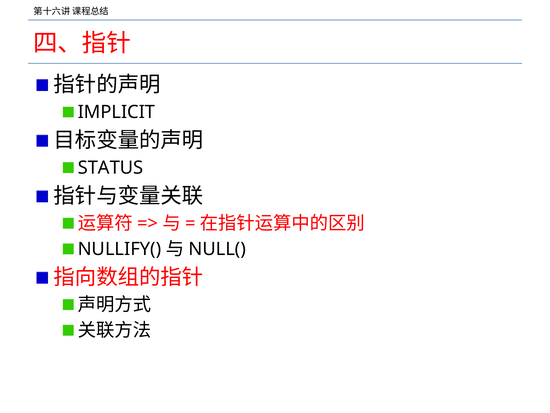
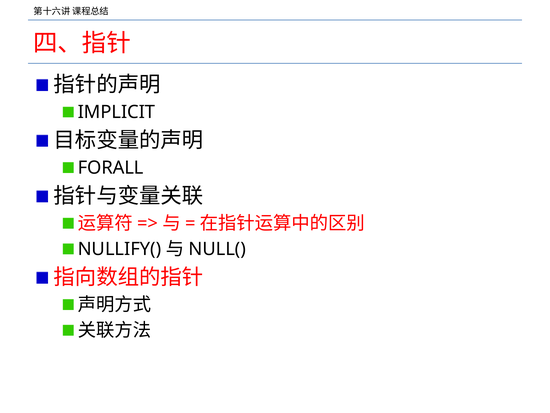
STATUS: STATUS -> FORALL (111, 168)
